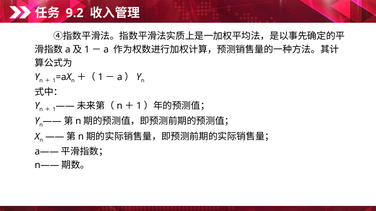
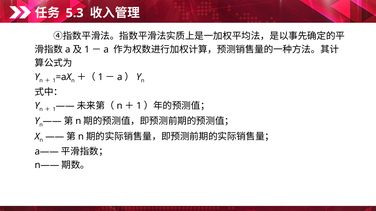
9.2: 9.2 -> 5.3 (75, 13)
